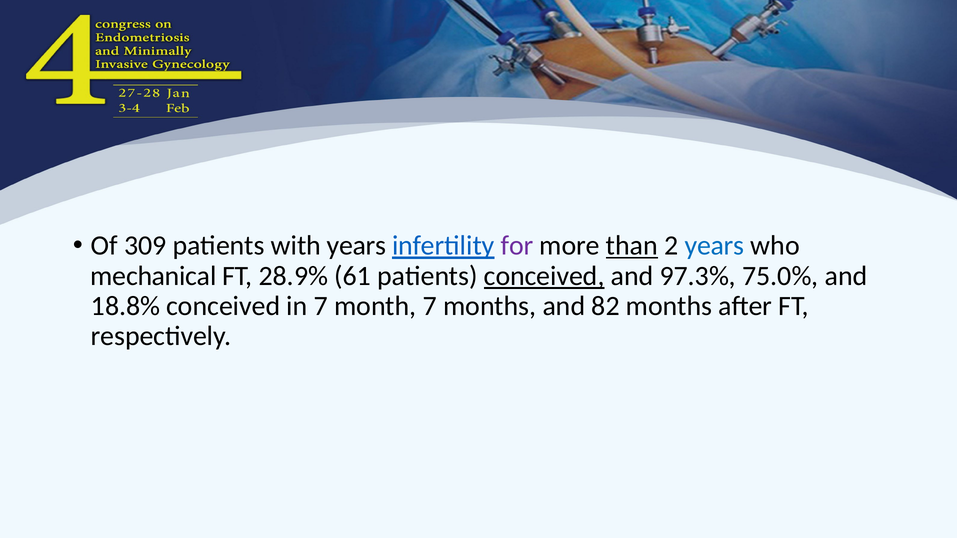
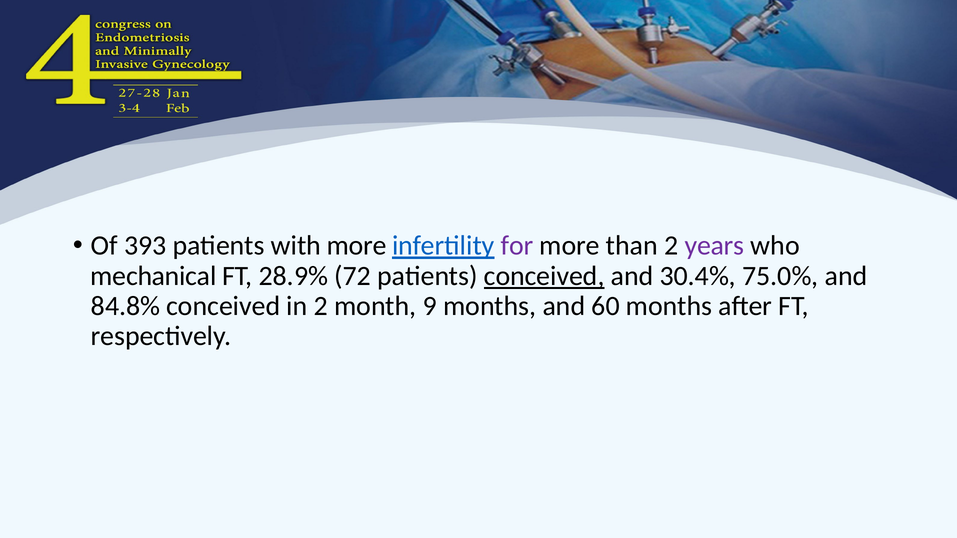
309: 309 -> 393 (145, 246)
with years: years -> more (357, 246)
than underline: present -> none (632, 246)
years colour: blue -> purple (714, 246)
61: 61 -> 72 (353, 276)
97.3%: 97.3% -> 30.4% (698, 276)
18.8%: 18.8% -> 84.8% (126, 306)
in 7: 7 -> 2 (321, 306)
month 7: 7 -> 9 (430, 306)
82: 82 -> 60 (606, 306)
